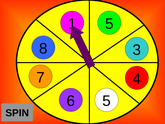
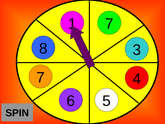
5: 5 -> 7 (109, 24)
